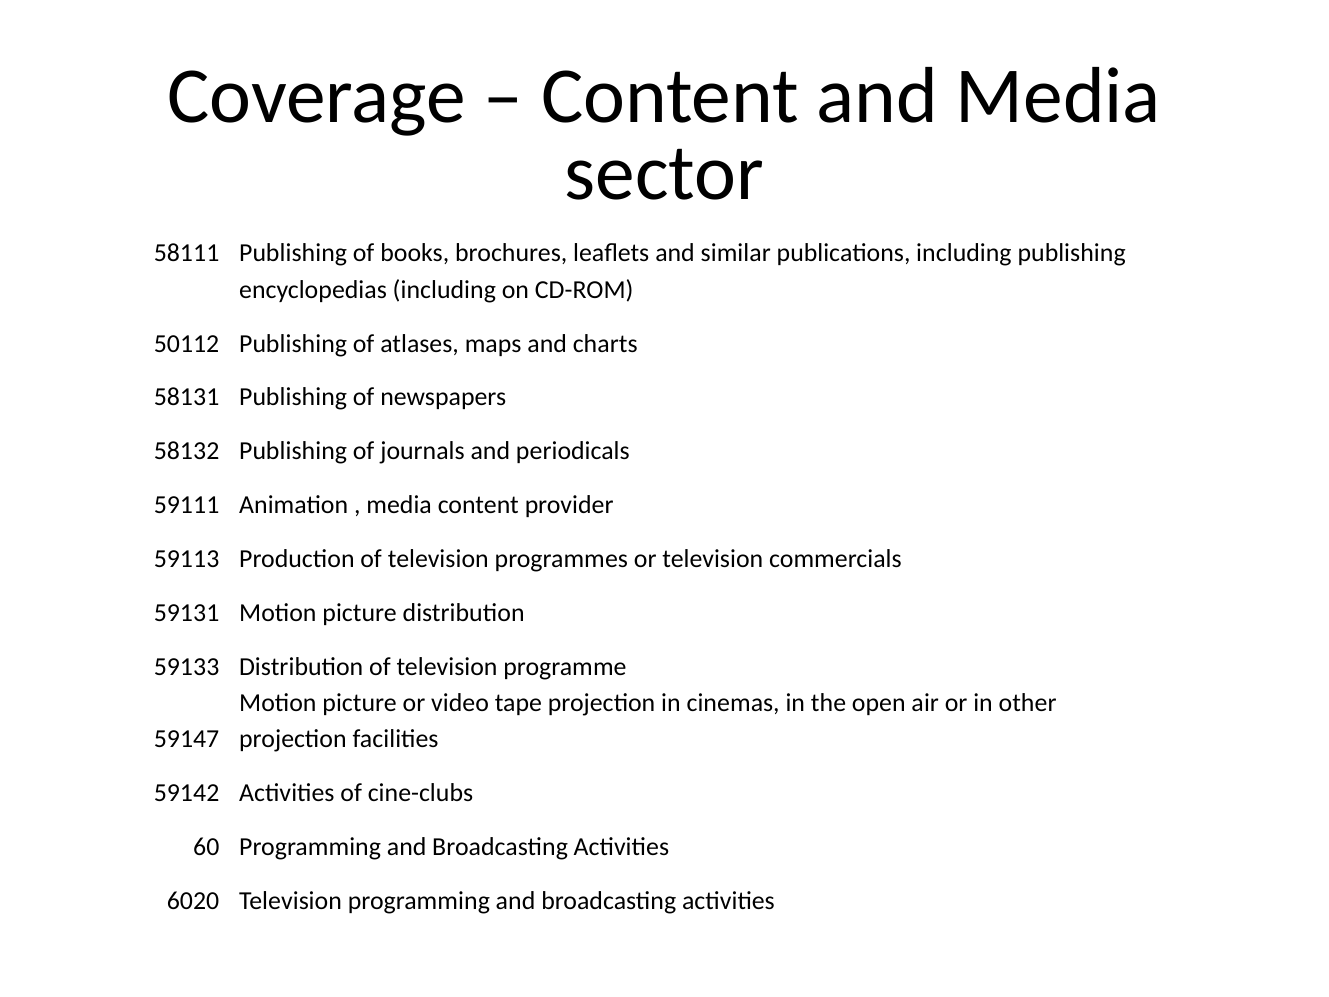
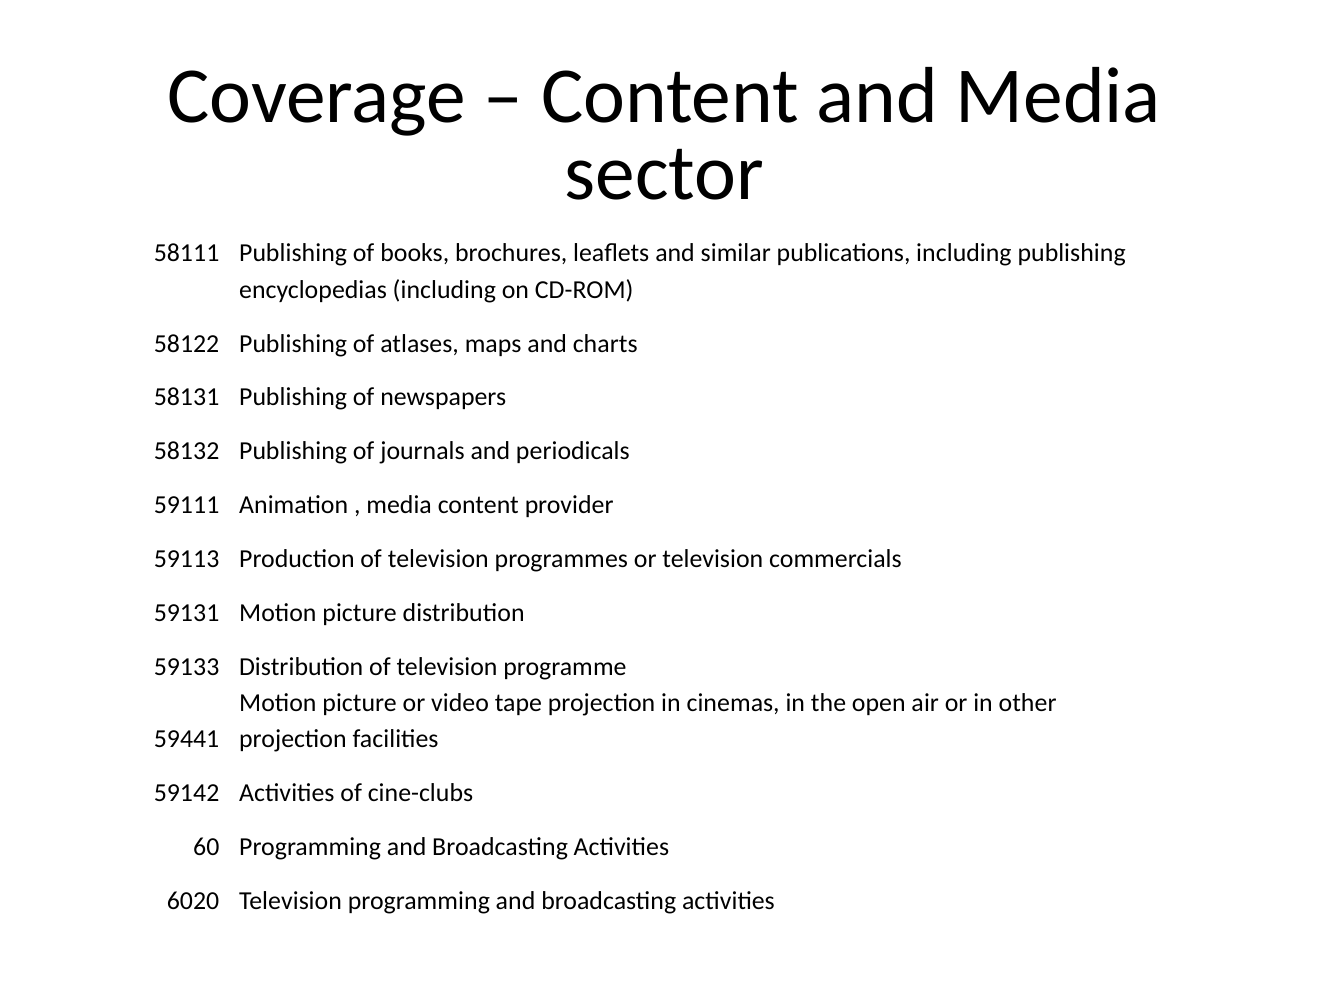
50112: 50112 -> 58122 (187, 343)
59147: 59147 -> 59441 (187, 739)
